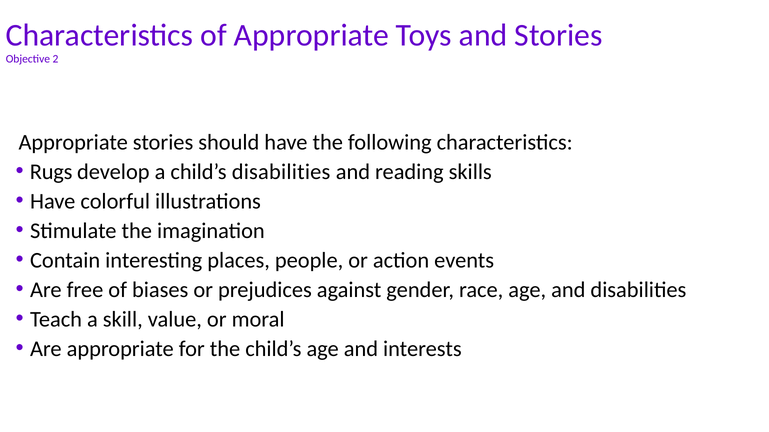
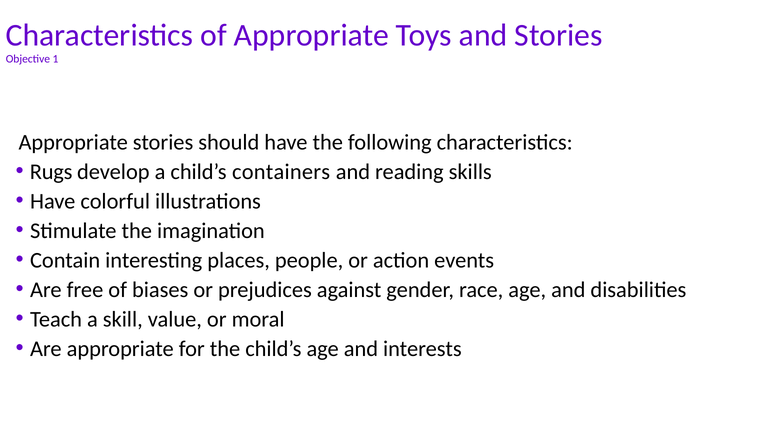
2: 2 -> 1 (56, 59)
child’s disabilities: disabilities -> containers (281, 172)
